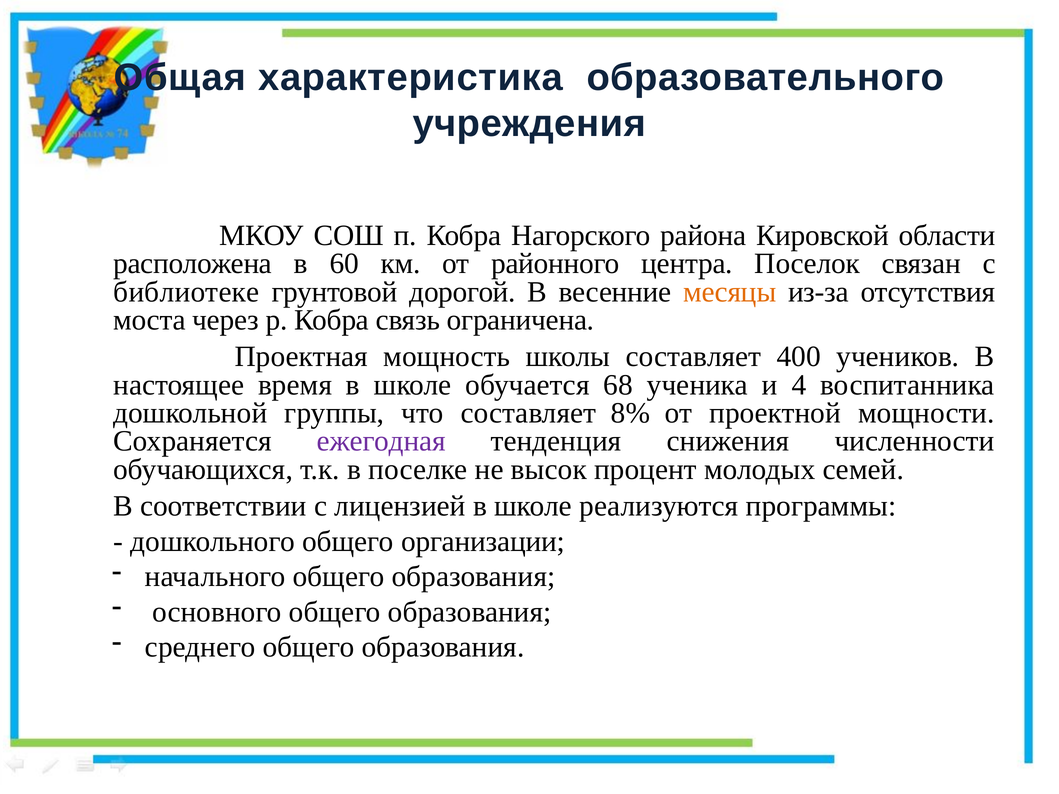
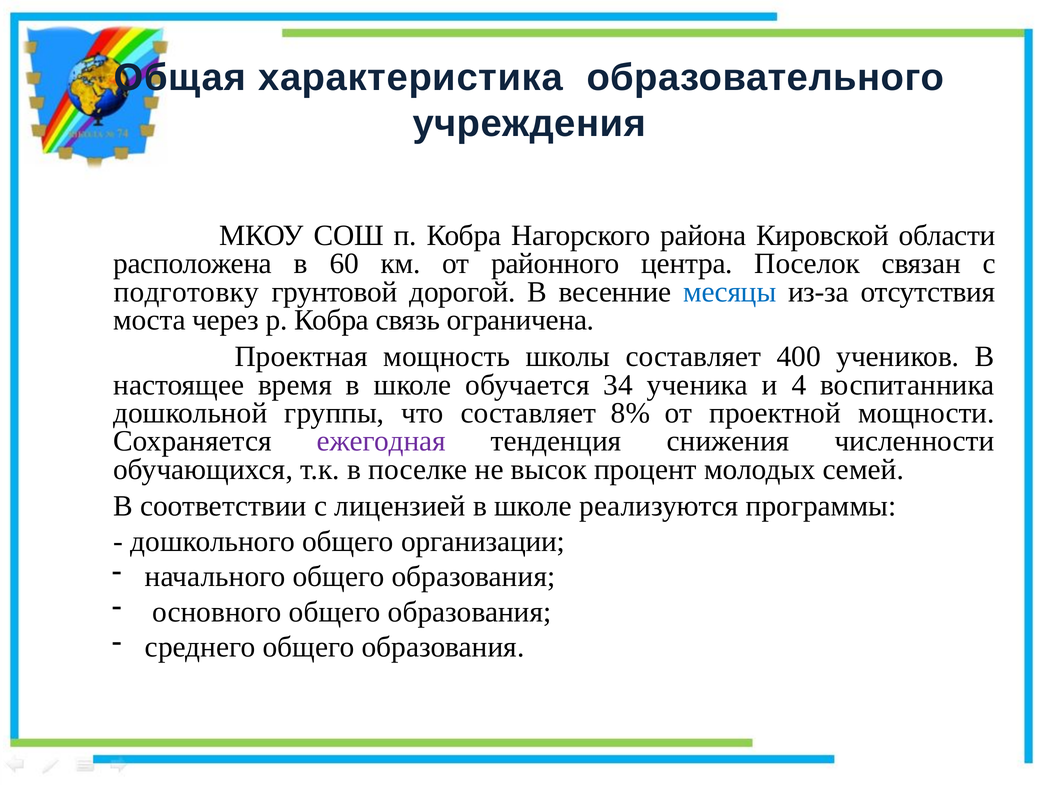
библиотеке: библиотеке -> подготовку (186, 292)
месяцы colour: orange -> blue (730, 292)
68: 68 -> 34 (618, 385)
